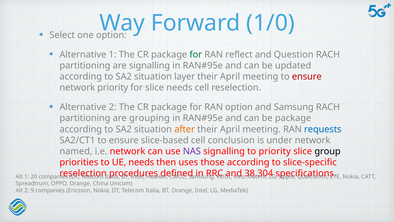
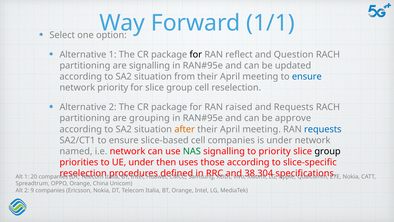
1/0: 1/0 -> 1/1 (270, 23)
for colour: green -> black (196, 54)
layer: layer -> from (185, 76)
ensure colour: red -> blue (307, 76)
for slice needs: needs -> group (179, 88)
RAN option: option -> raised (239, 107)
and Samsung: Samsung -> Requests (294, 107)
be package: package -> approve (293, 118)
cell conclusion: conclusion -> companies (231, 140)
NAS colour: purple -> green (192, 151)
UE needs: needs -> under (141, 162)
